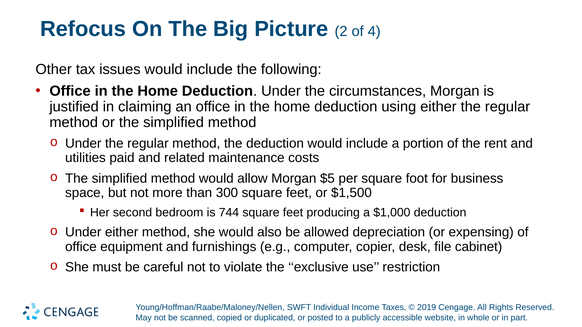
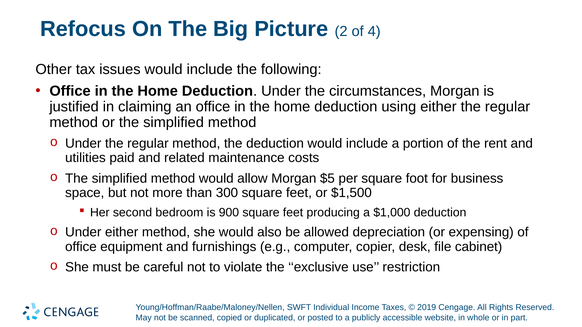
744: 744 -> 900 (229, 213)
